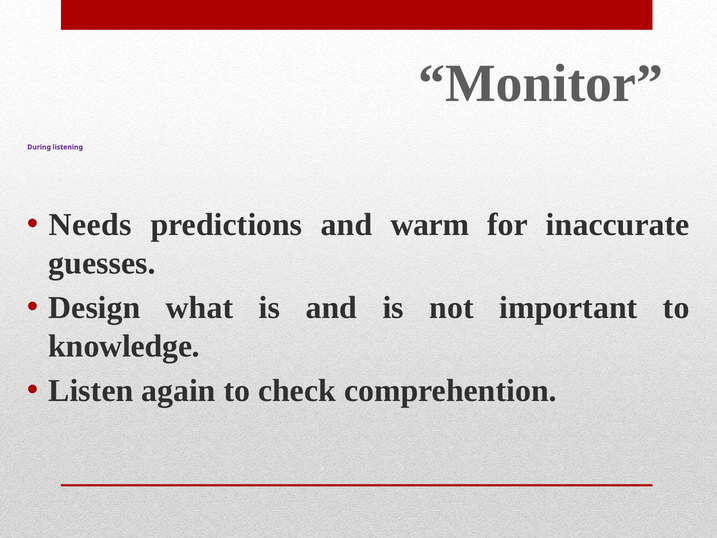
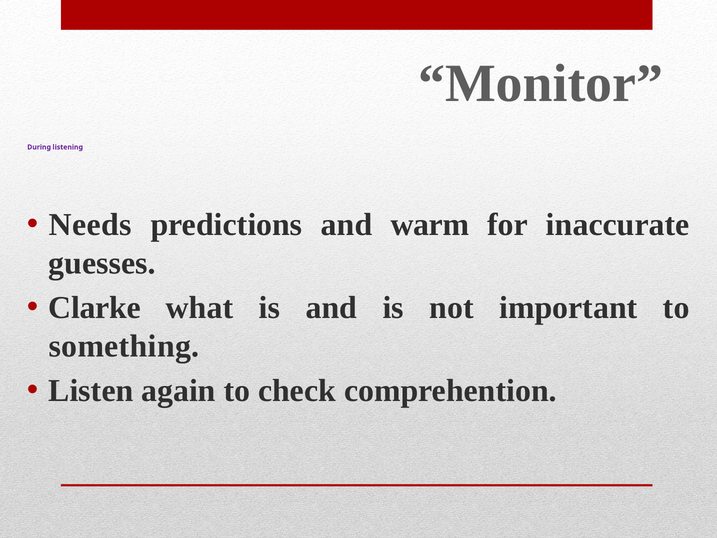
Design: Design -> Clarke (95, 308)
knowledge: knowledge -> something (124, 346)
